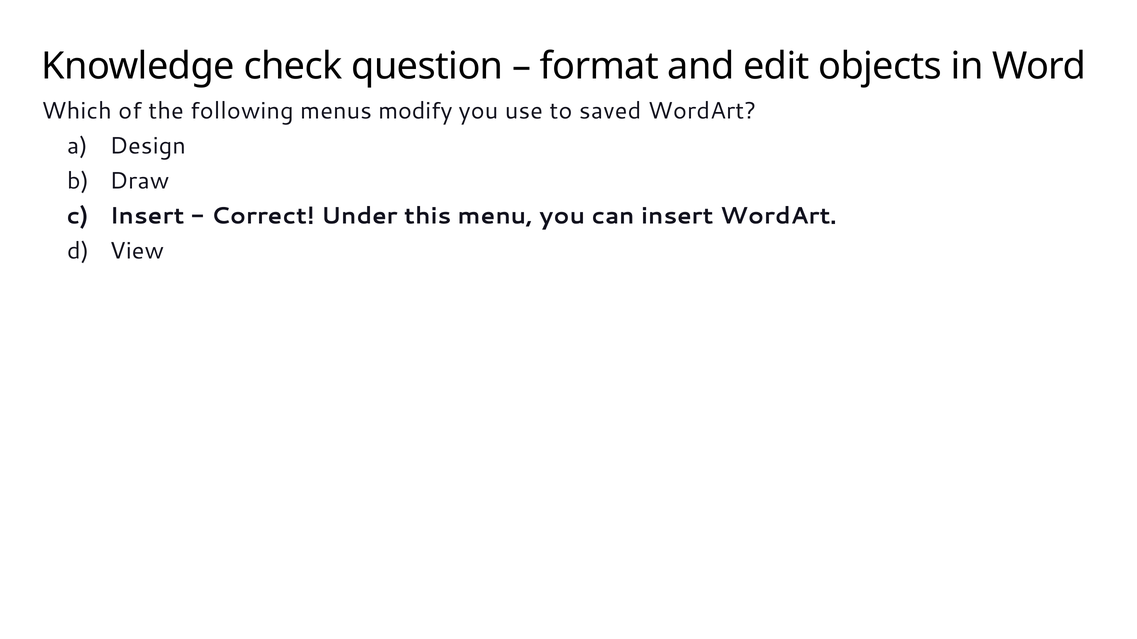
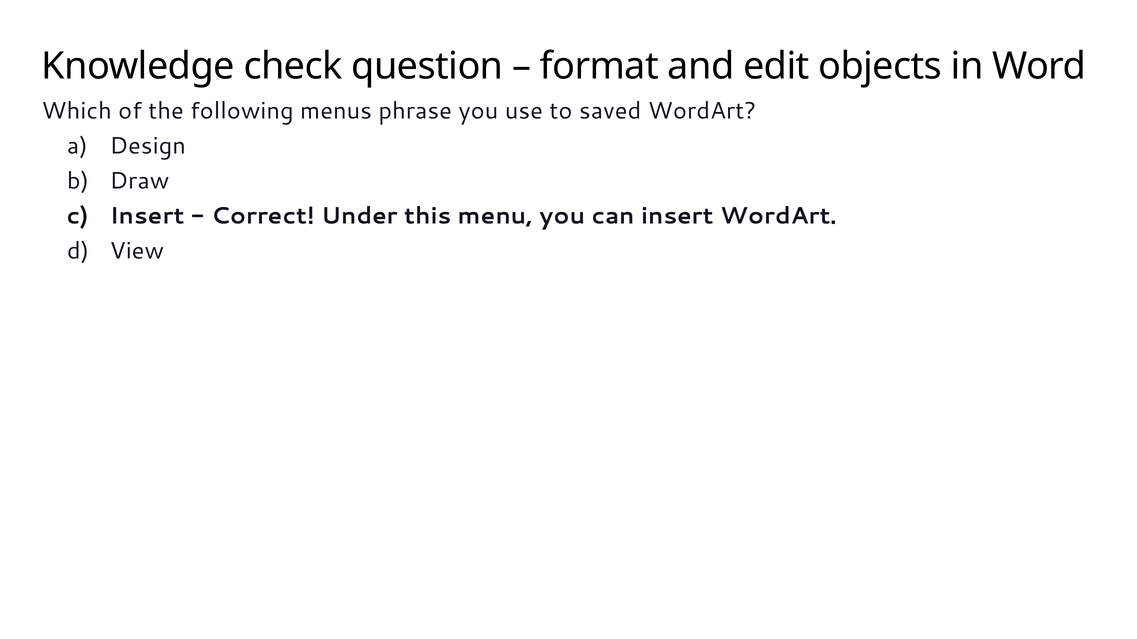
modify: modify -> phrase (415, 111)
